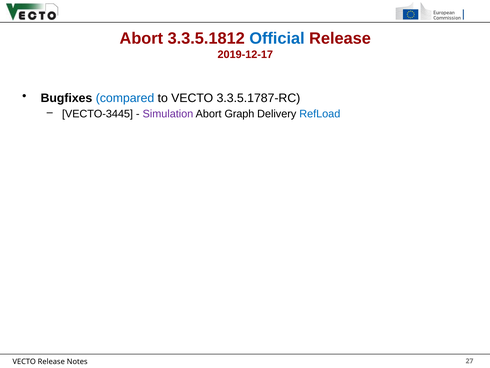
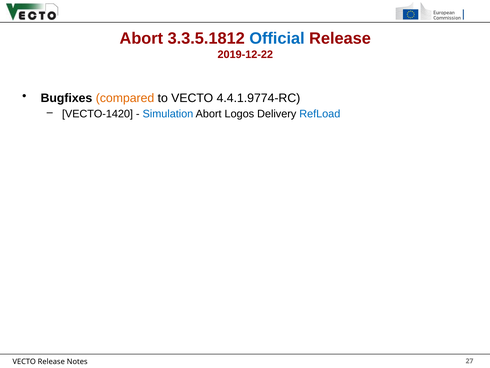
2019-12-17: 2019-12-17 -> 2019-12-22 (245, 54)
compared colour: blue -> orange (125, 98)
3.3.5.1787-RC: 3.3.5.1787-RC -> 4.4.1.9774-RC (258, 98)
VECTO-3445: VECTO-3445 -> VECTO-1420 (98, 114)
Simulation colour: purple -> blue (168, 114)
Graph: Graph -> Logos (239, 114)
